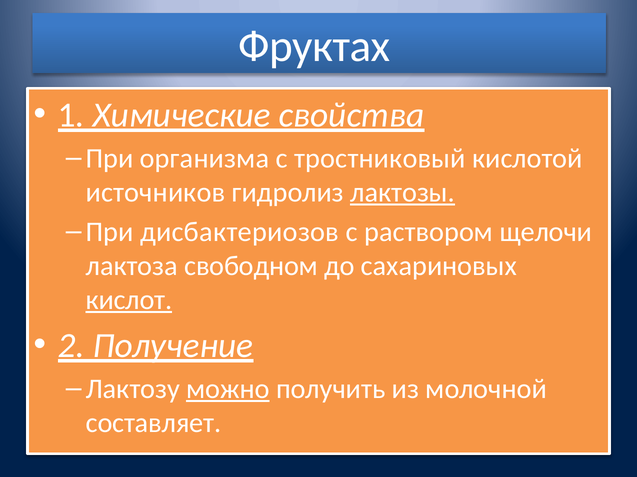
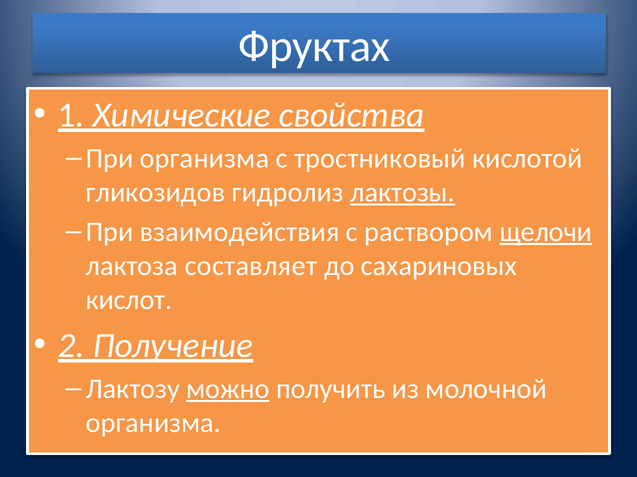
источников: источников -> гликозидов (156, 193)
дисбактериозов: дисбактериозов -> взаимодействия (240, 232)
щелочи underline: none -> present (546, 232)
свободном: свободном -> составляет (251, 266)
кислот underline: present -> none (129, 300)
составляет: составляет -> организма (153, 423)
